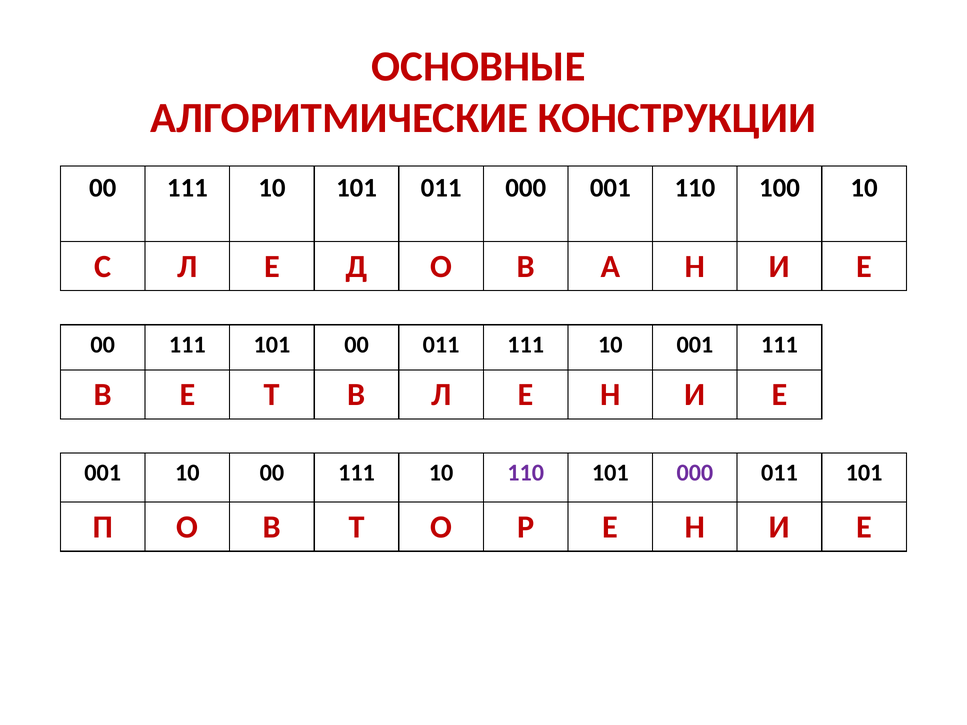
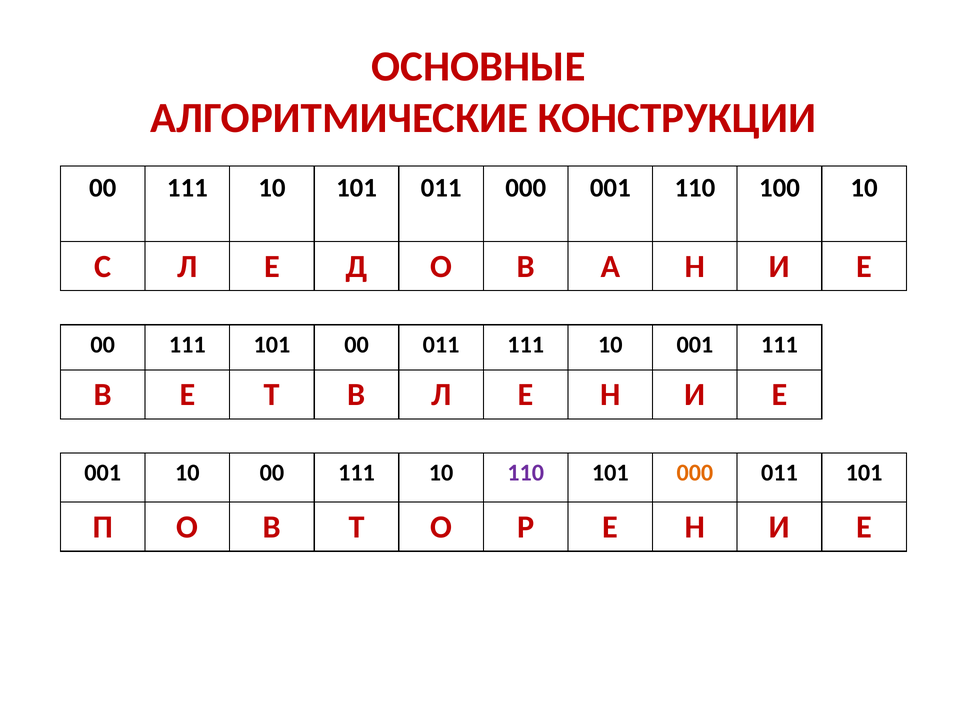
000 colour: purple -> orange (695, 473)
